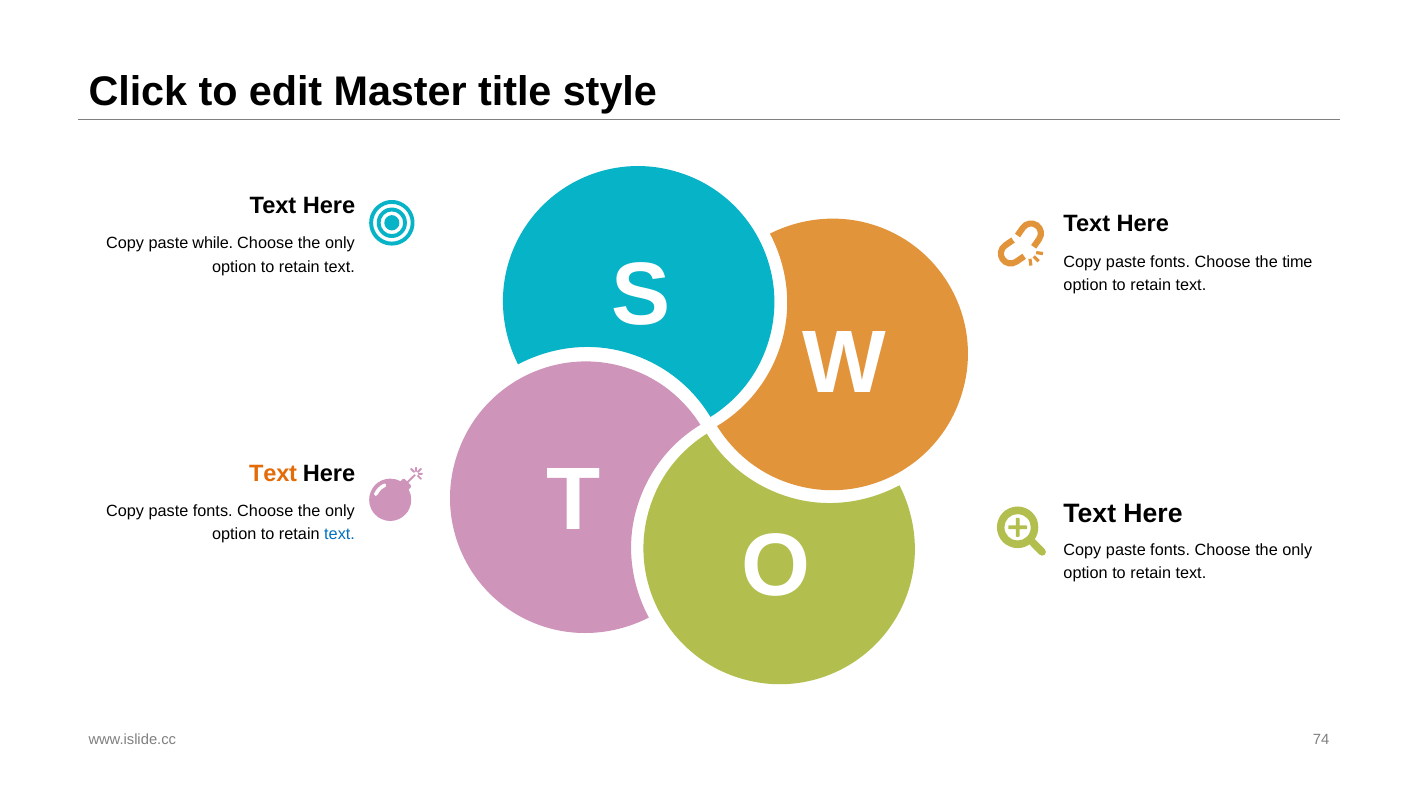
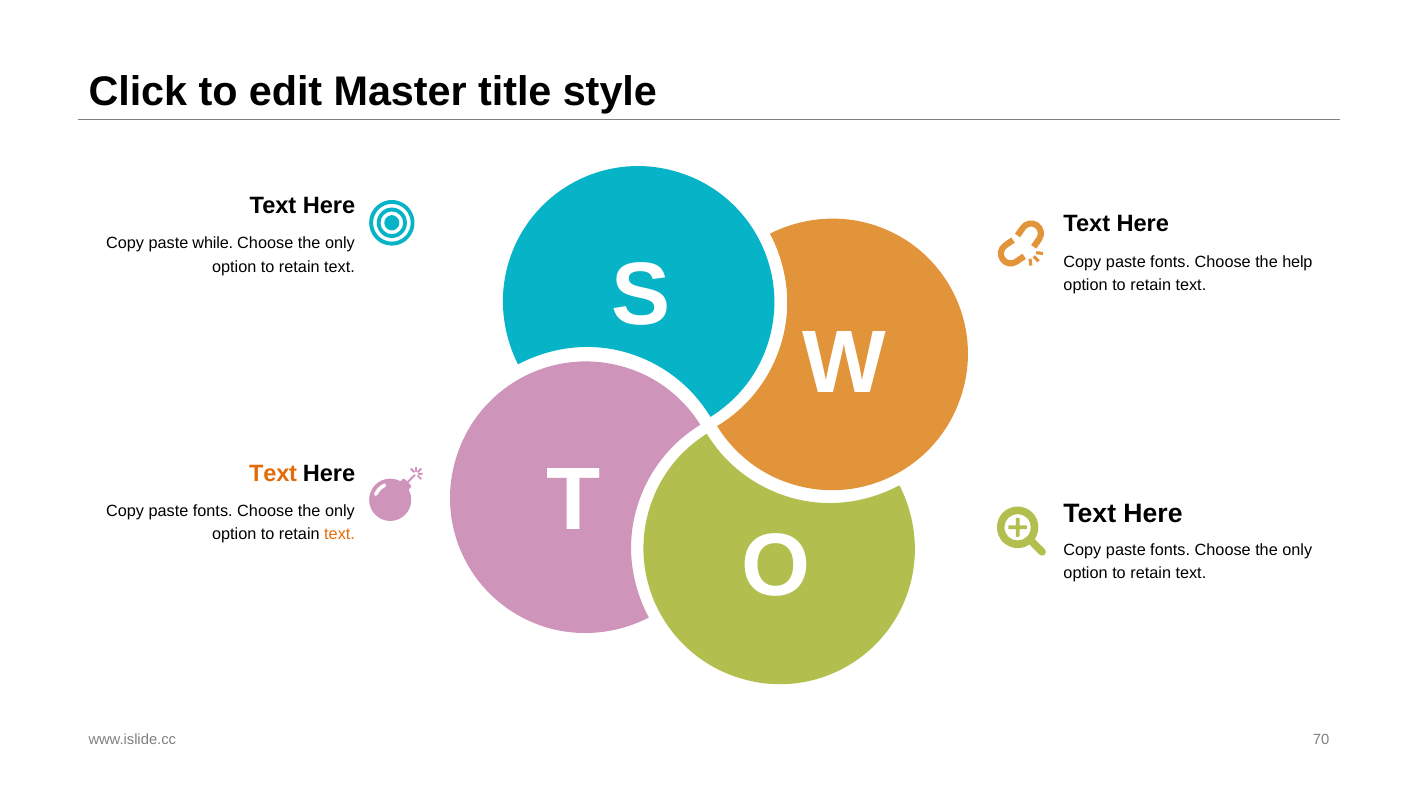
time: time -> help (1297, 262)
text colour: blue -> orange (340, 534)
74: 74 -> 70 (1321, 739)
